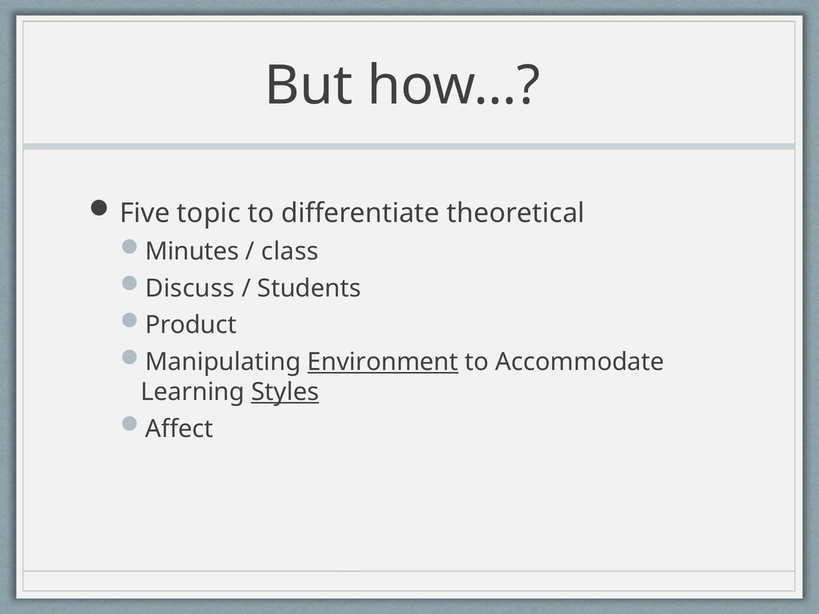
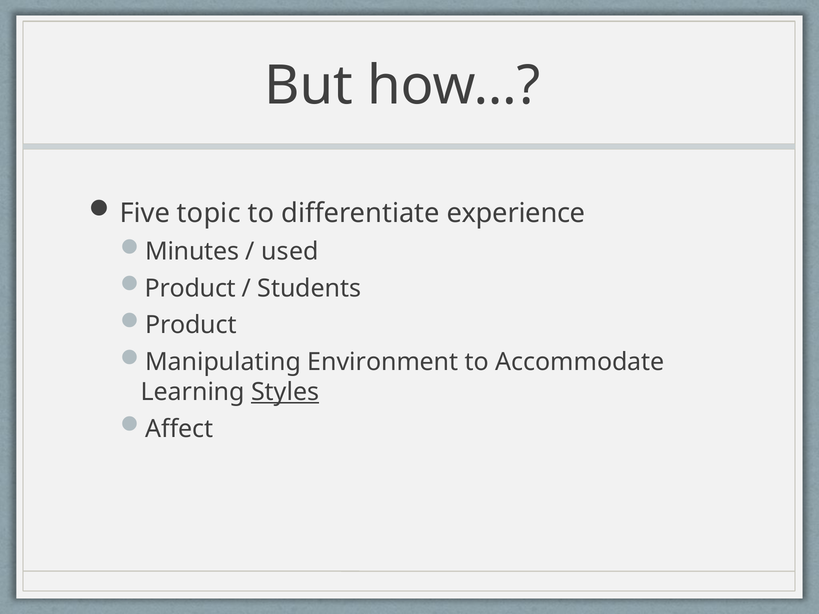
theoretical: theoretical -> experience (516, 214)
class: class -> used (290, 252)
Discuss: Discuss -> Product (190, 288)
Environment underline: present -> none (383, 362)
